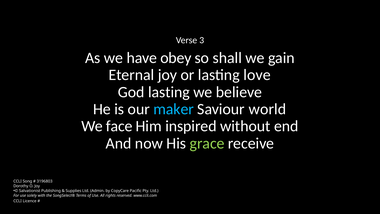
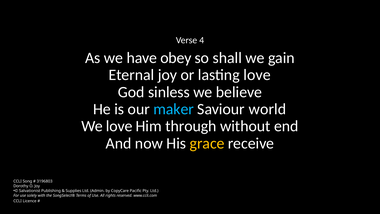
3: 3 -> 4 (202, 40)
God lasting: lasting -> sinless (169, 92)
We face: face -> love (119, 126)
inspired: inspired -> through (191, 126)
grace colour: light green -> yellow (207, 143)
